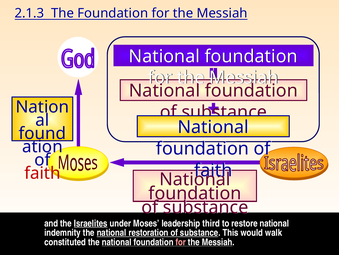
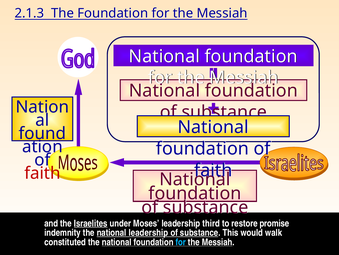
restore national: national -> promise (274, 223)
national restoration: restoration -> leadership (148, 232)
for colour: pink -> light blue (181, 242)
